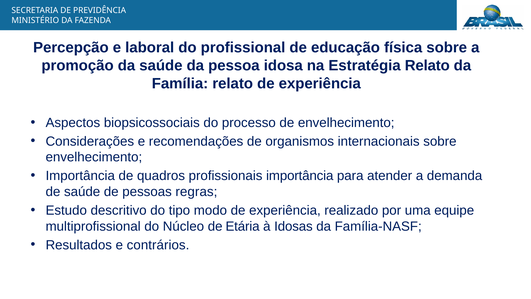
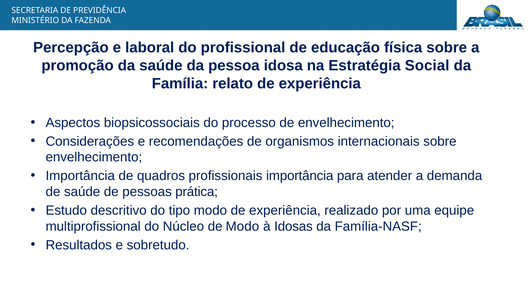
Estratégia Relato: Relato -> Social (427, 65)
regras: regras -> prática (197, 192)
de Etária: Etária -> Modo (242, 226)
contrários: contrários -> sobretudo (158, 245)
